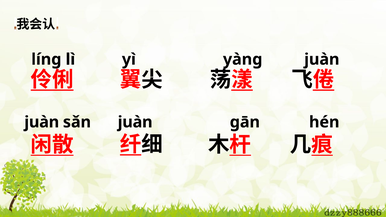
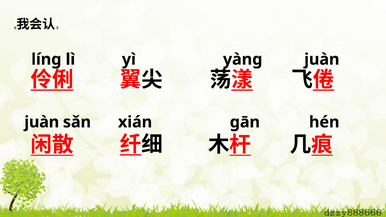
sǎn juàn: juàn -> xián (135, 122)
